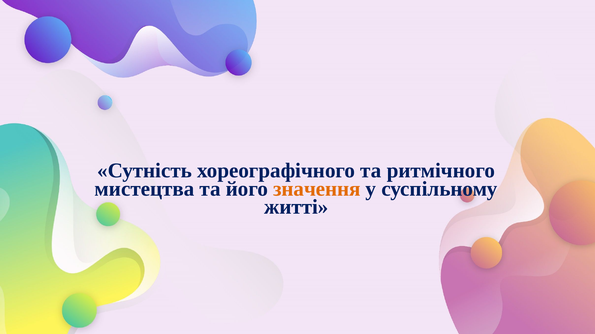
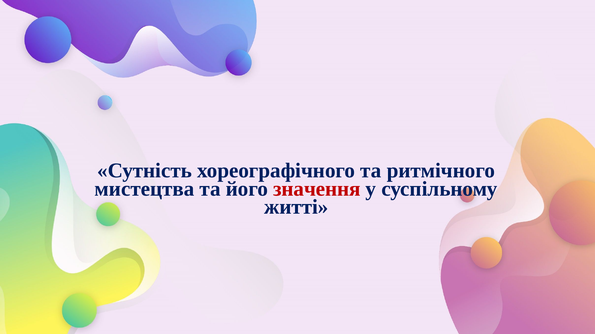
значення colour: orange -> red (317, 189)
